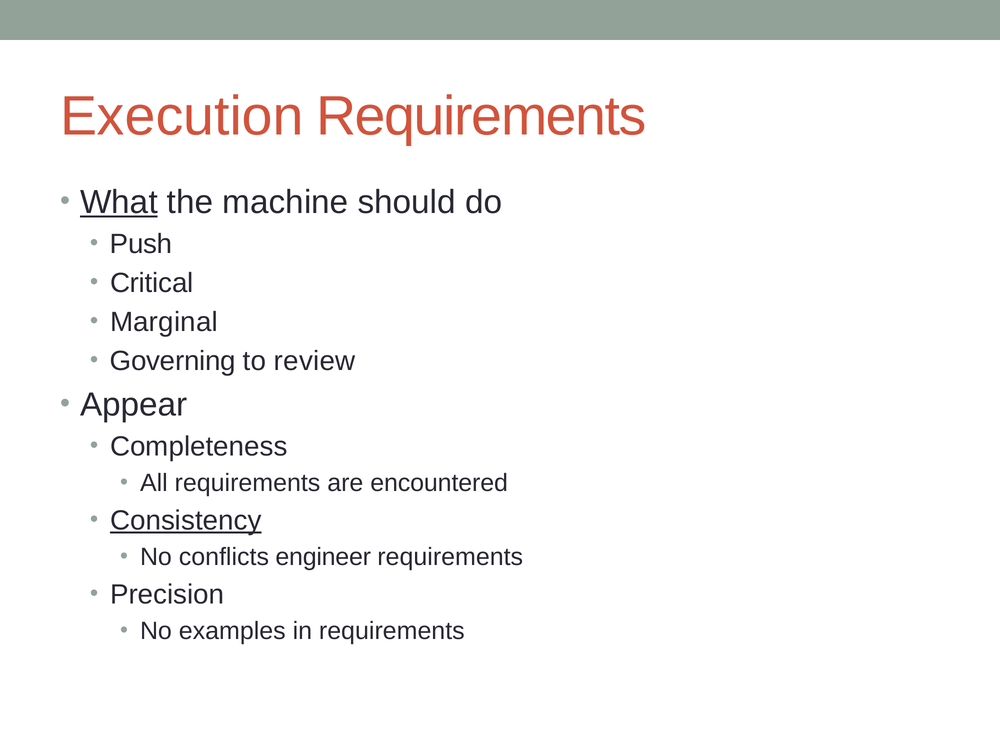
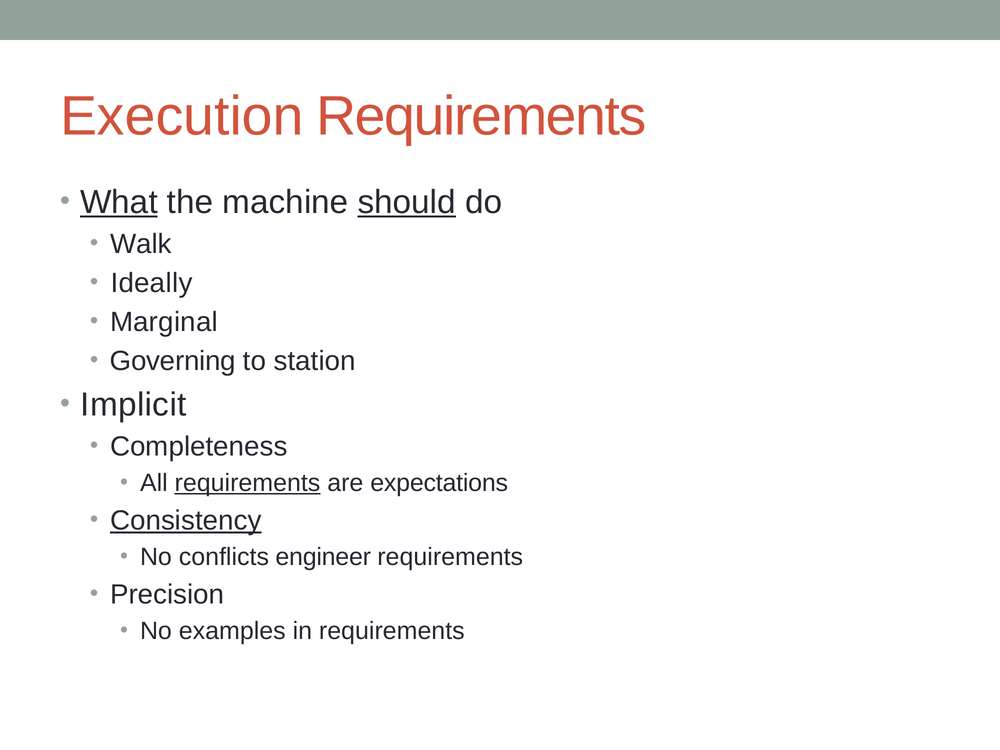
should underline: none -> present (407, 202)
Push: Push -> Walk (141, 244)
Critical: Critical -> Ideally (152, 283)
review: review -> station (315, 361)
Appear: Appear -> Implicit (133, 405)
requirements underline: none -> present (247, 483)
encountered: encountered -> expectations (439, 483)
